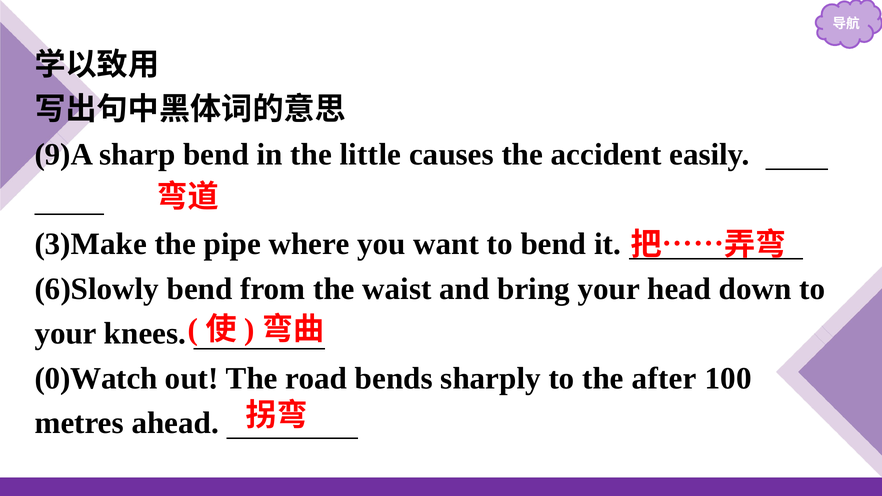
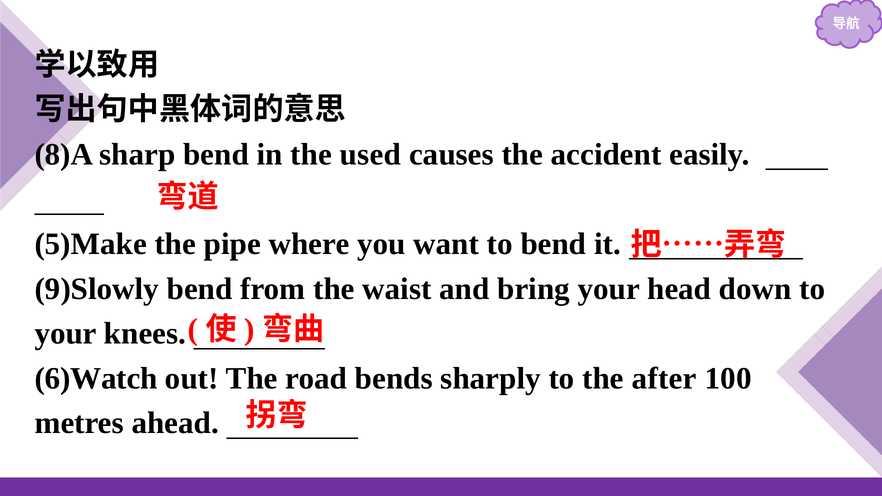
9)A: 9)A -> 8)A (64, 154)
little: little -> used (370, 154)
3)Make: 3)Make -> 5)Make (91, 244)
6)Slowly: 6)Slowly -> 9)Slowly (97, 289)
0)Watch: 0)Watch -> 6)Watch (96, 378)
